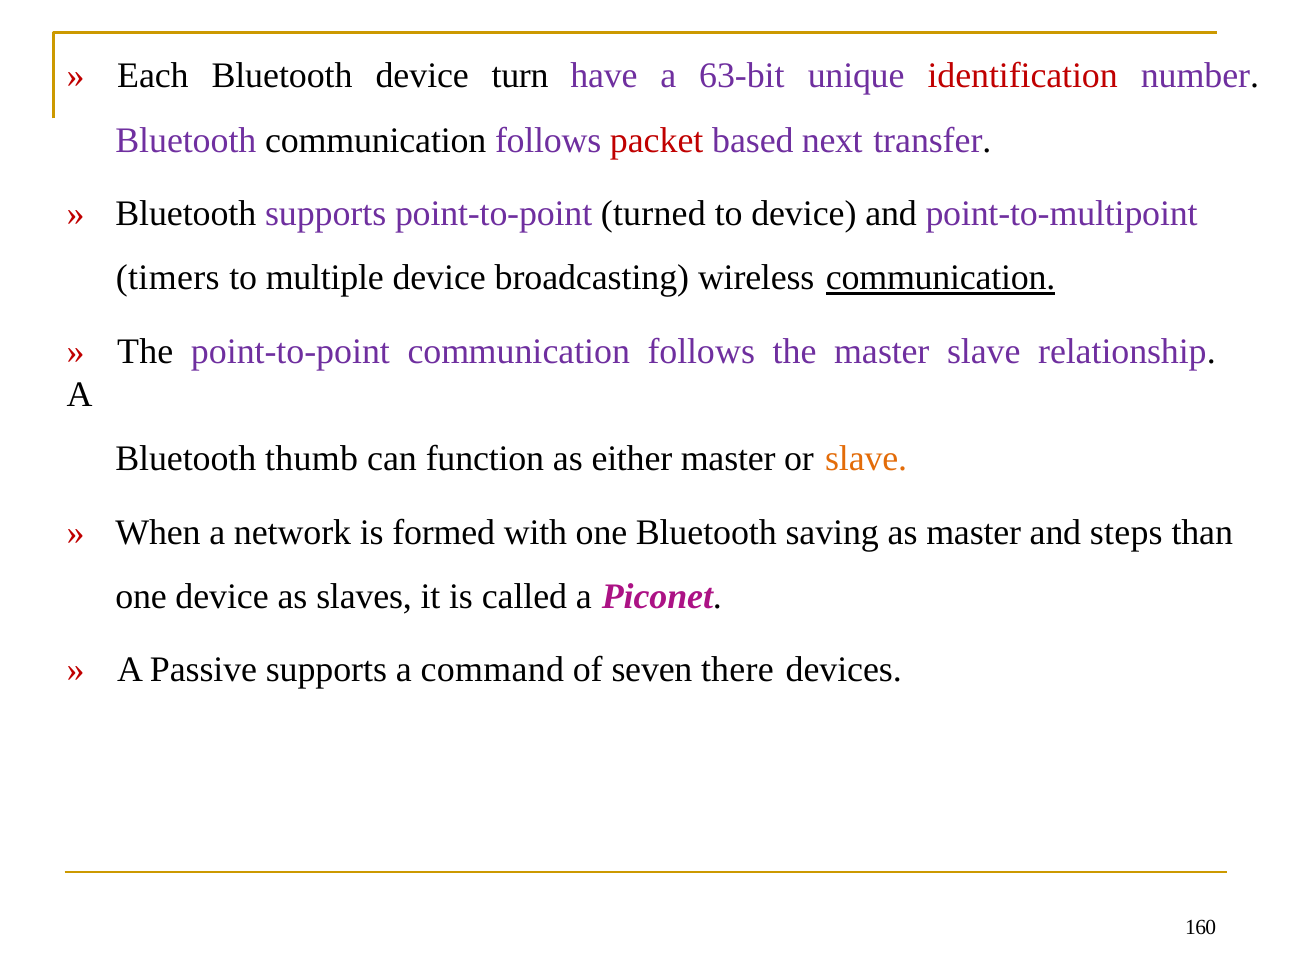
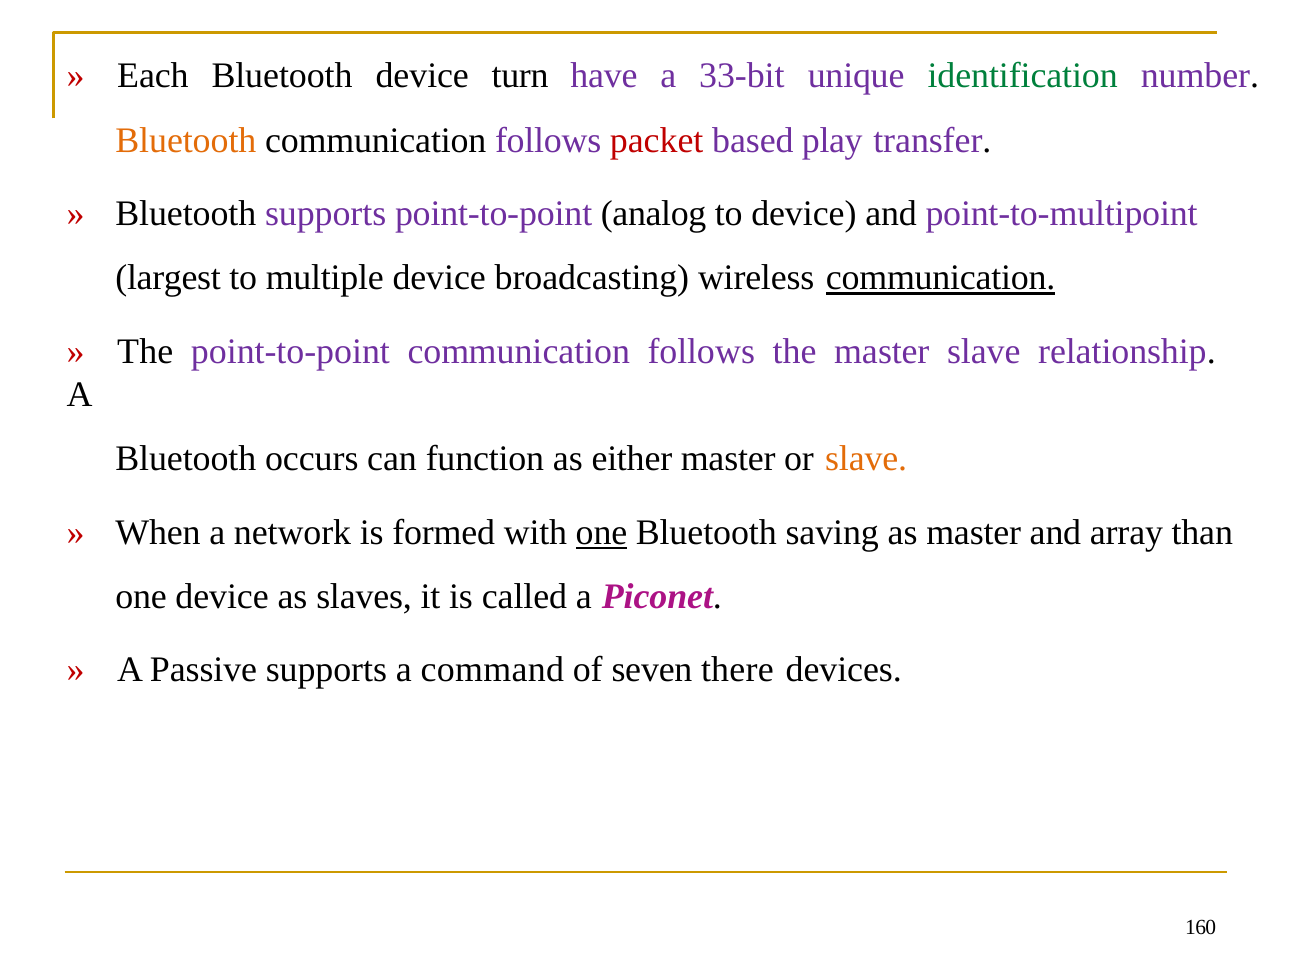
63-bit: 63-bit -> 33-bit (742, 76)
identification colour: red -> green (1023, 76)
Bluetooth colour: purple -> orange (186, 140)
next: next -> play (832, 140)
turned: turned -> analog (654, 213)
timers: timers -> largest (168, 278)
thumb: thumb -> occurs (312, 459)
one underline: none -> present (602, 532)
steps: steps -> array (1126, 532)
